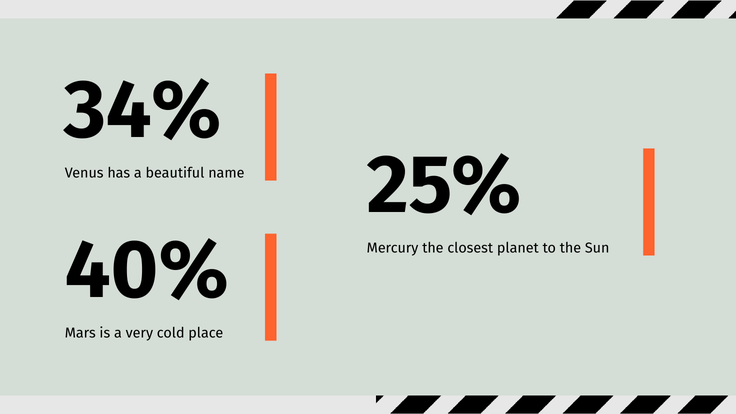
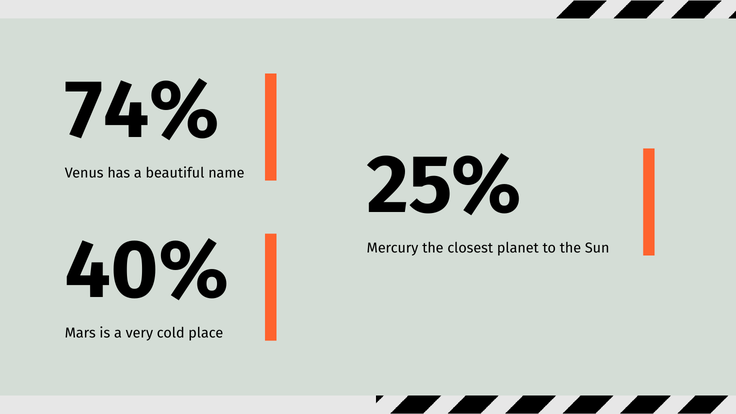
34%: 34% -> 74% (142, 110)
